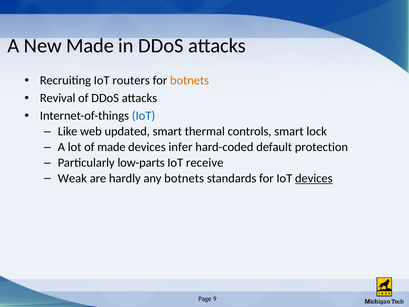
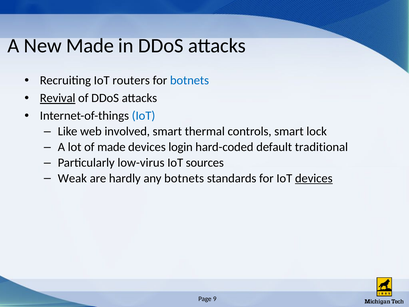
botnets colour: orange -> blue (190, 80)
Revival underline: none -> present (58, 98)
updated: updated -> involved (127, 131)
infer: infer -> login (181, 147)
protection: protection -> traditional (321, 147)
low-parts: low-parts -> low-virus (141, 163)
receive: receive -> sources (205, 163)
